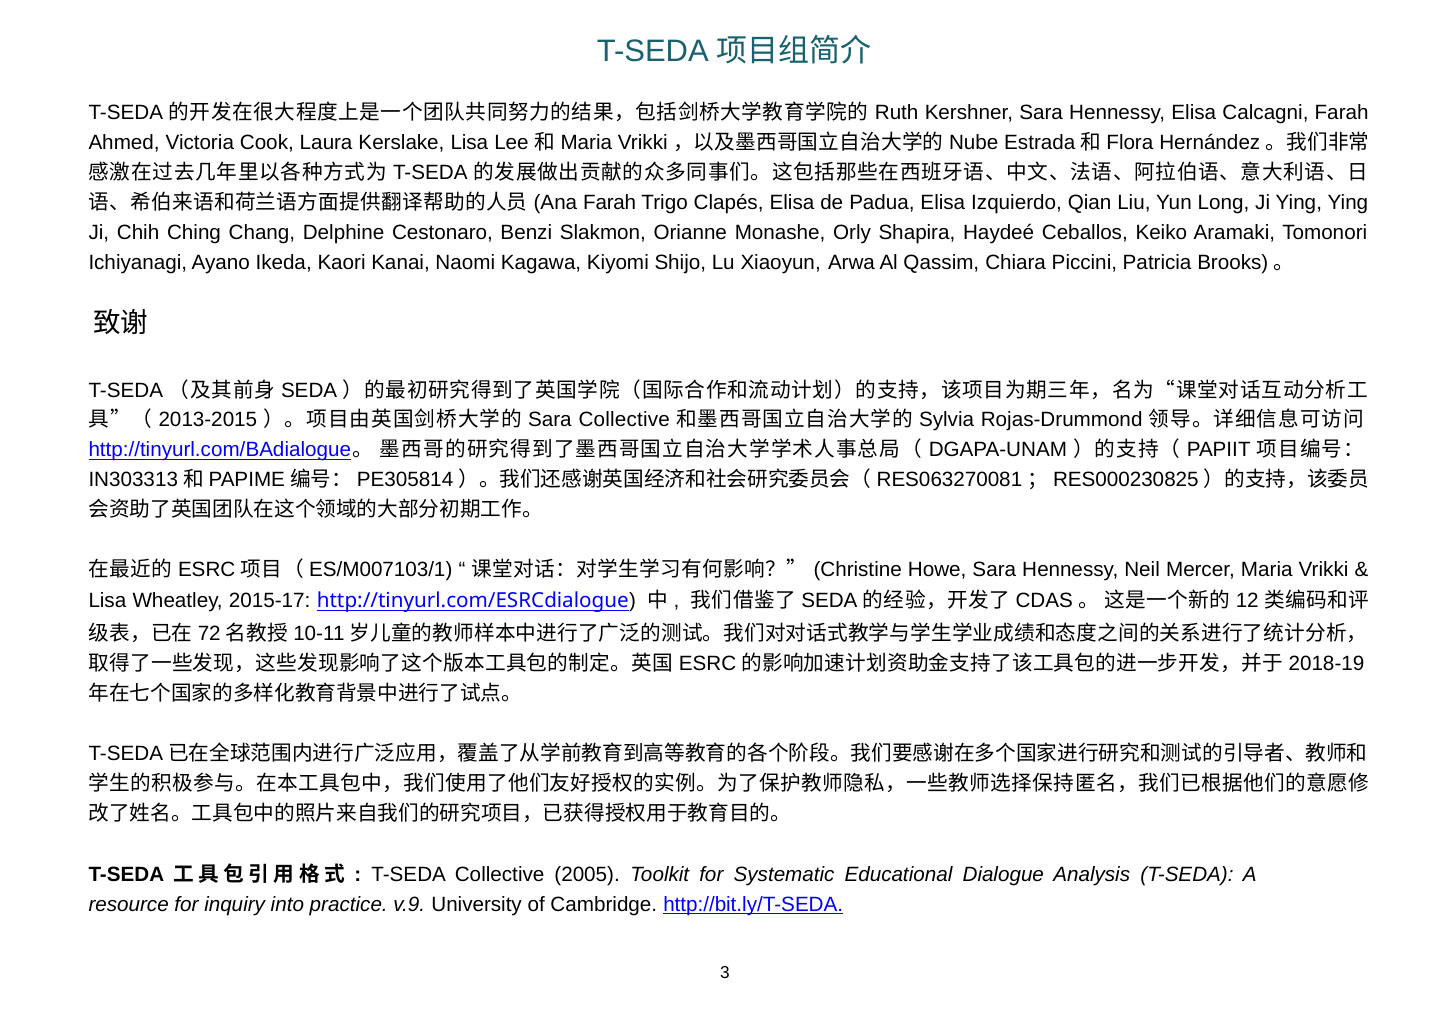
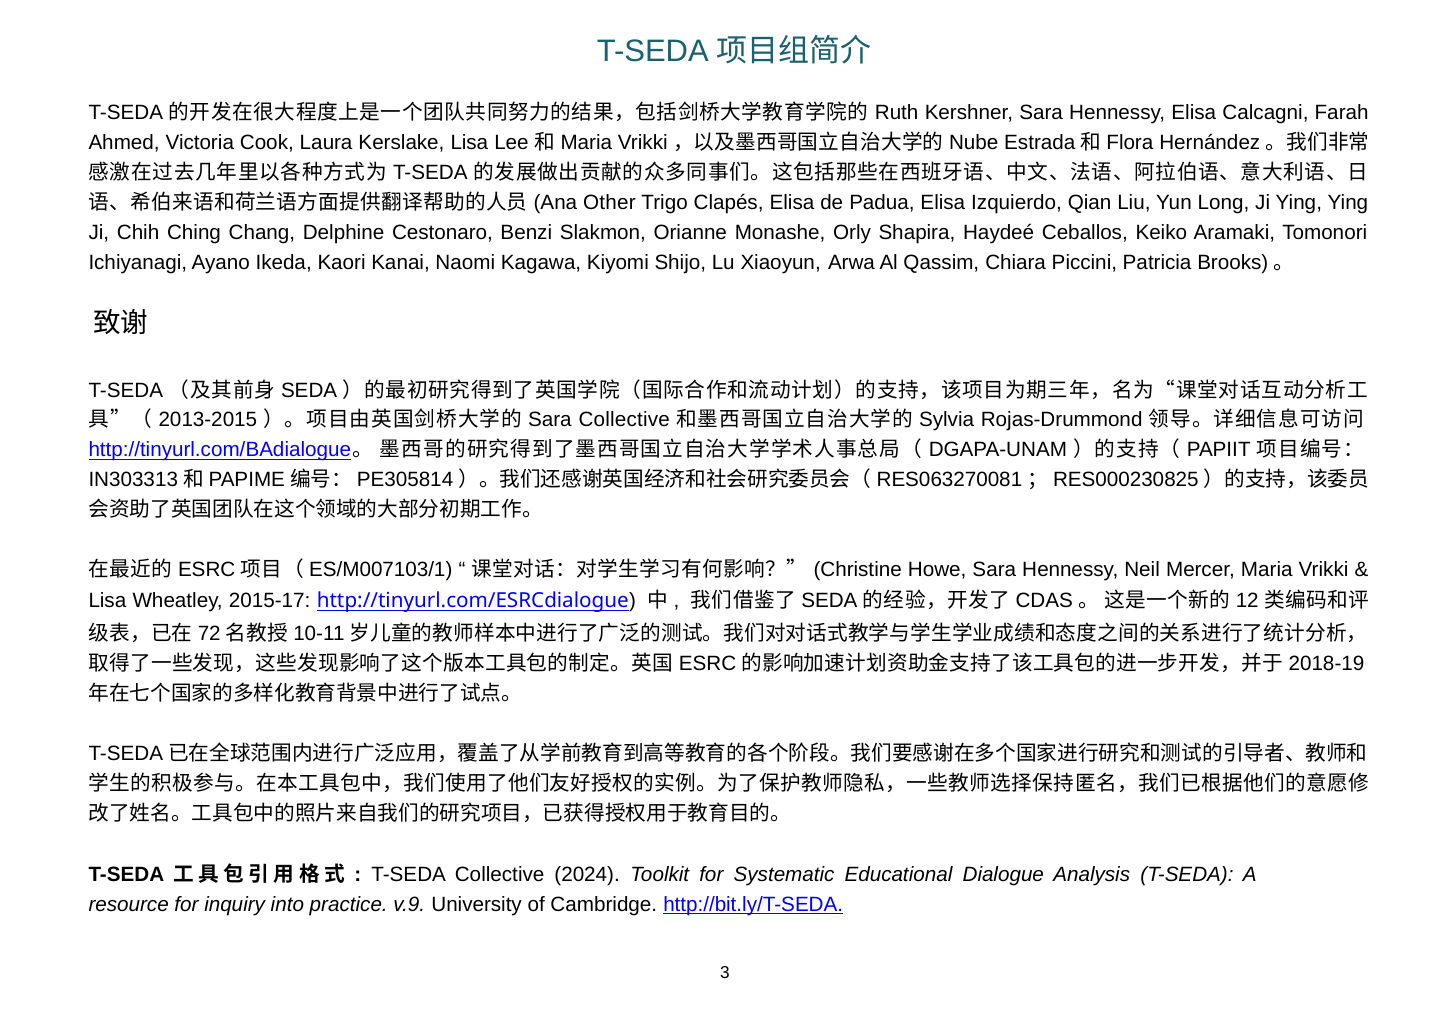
Farah: Farah -> Other (609, 203)
2005: 2005 -> 2024 (587, 874)
